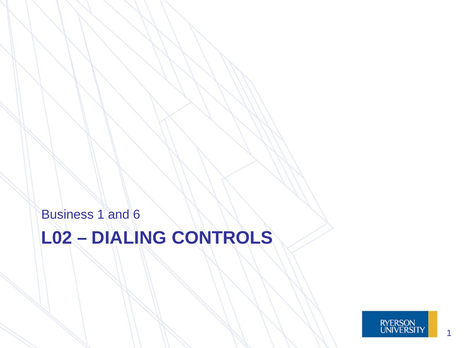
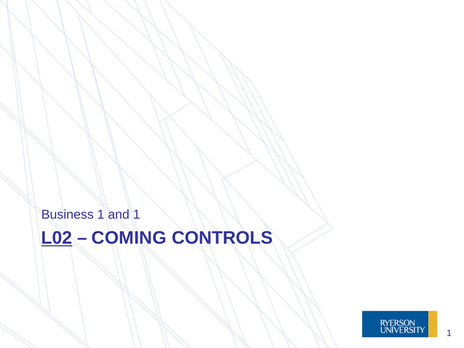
and 6: 6 -> 1 (137, 214)
L02 underline: none -> present (57, 238)
DIALING: DIALING -> COMING (129, 238)
